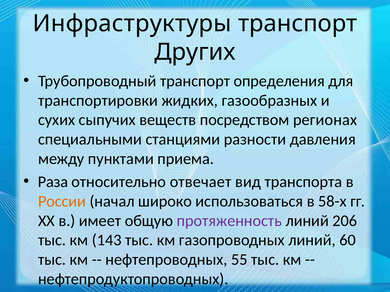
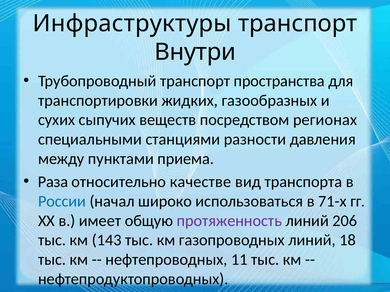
Других: Других -> Внутри (195, 52)
определения: определения -> пространства (279, 81)
отвечает: отвечает -> качестве (201, 182)
России colour: orange -> blue (62, 202)
58-х: 58-х -> 71-х (332, 202)
60: 60 -> 18 (348, 241)
55: 55 -> 11 (239, 260)
